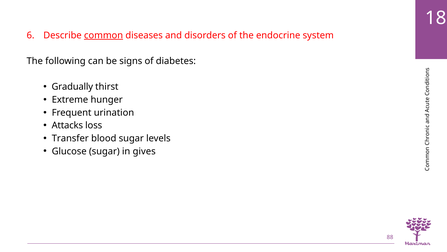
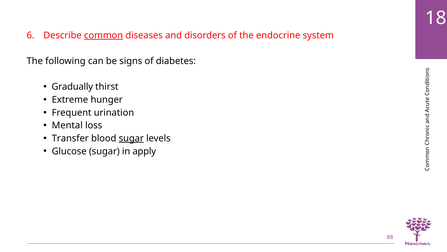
Attacks: Attacks -> Mental (67, 125)
sugar underline: none -> present (131, 138)
gives: gives -> apply (144, 151)
